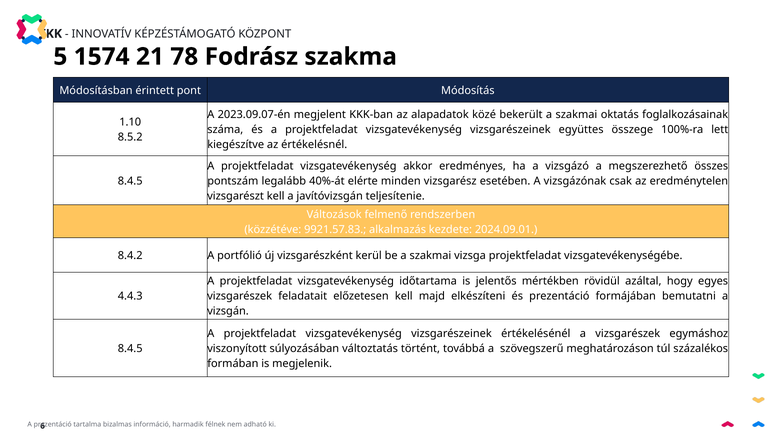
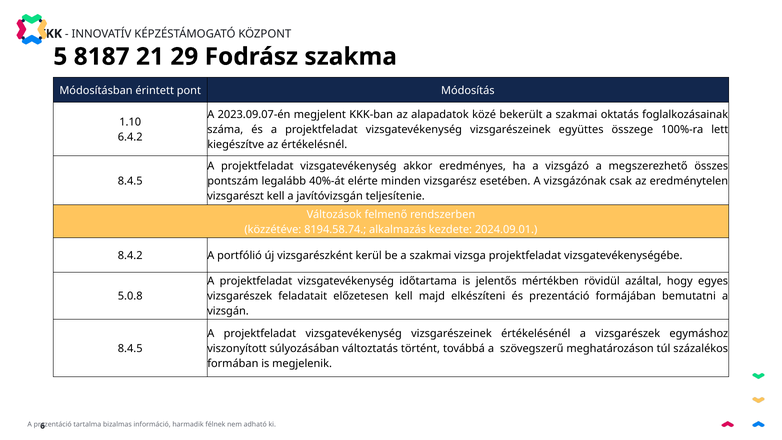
1574: 1574 -> 8187 (102, 57)
78: 78 -> 29 (184, 57)
8.5.2: 8.5.2 -> 6.4.2 (130, 137)
9921.57.83: 9921.57.83 -> 8194.58.74 (335, 229)
4.4.3: 4.4.3 -> 5.0.8 (130, 296)
